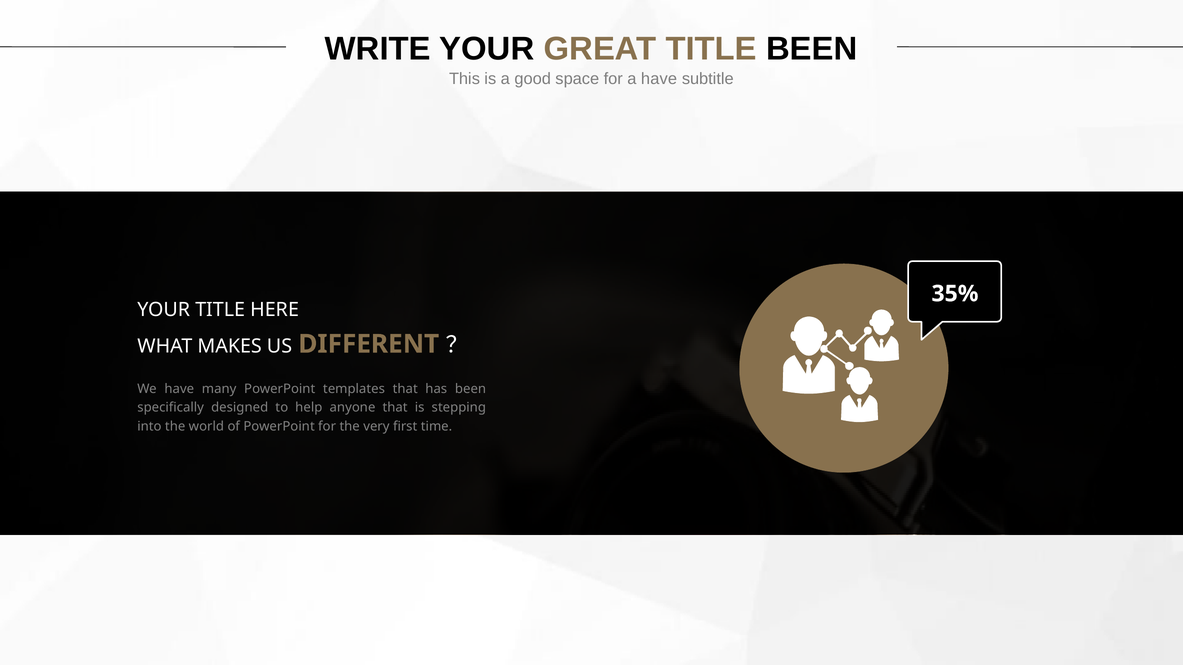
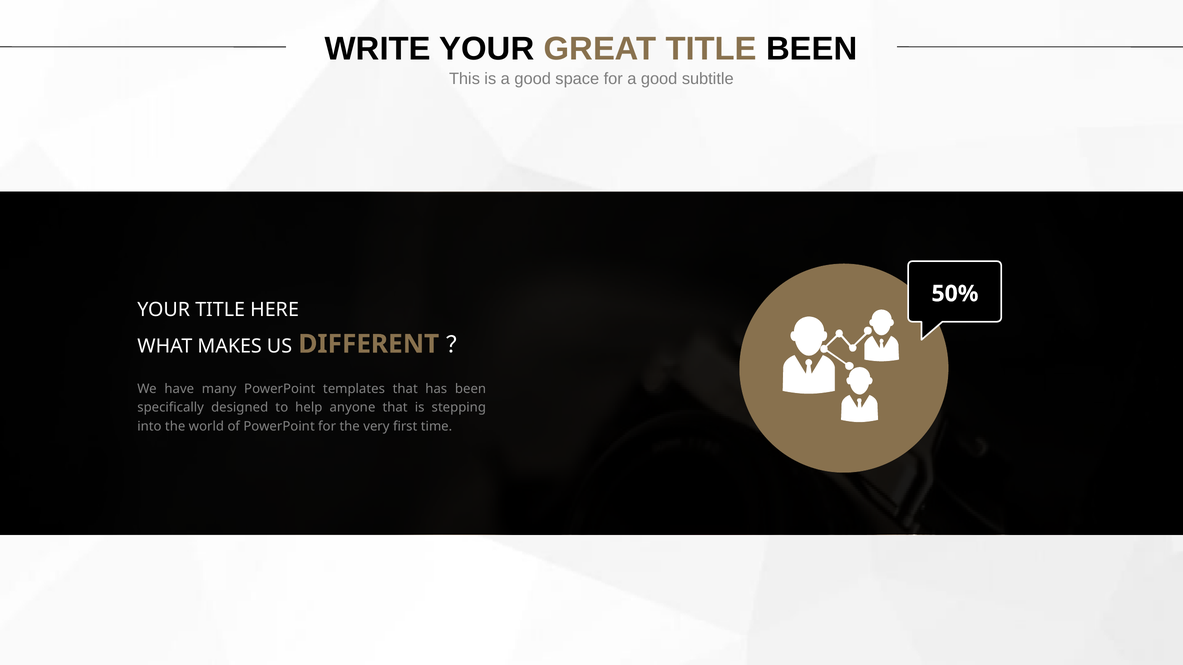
for a have: have -> good (659, 79)
35%: 35% -> 50% (955, 294)
